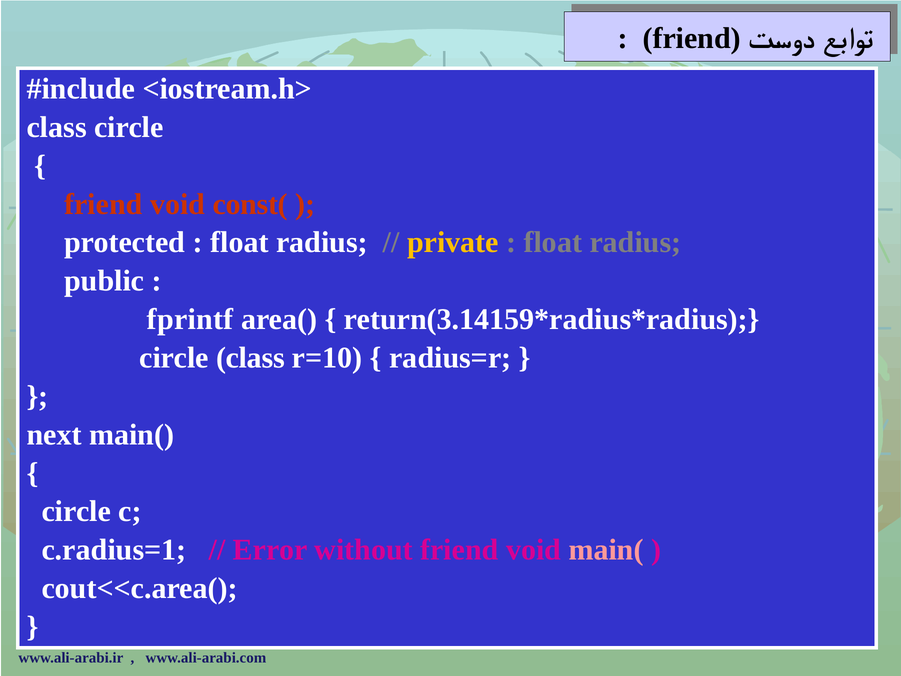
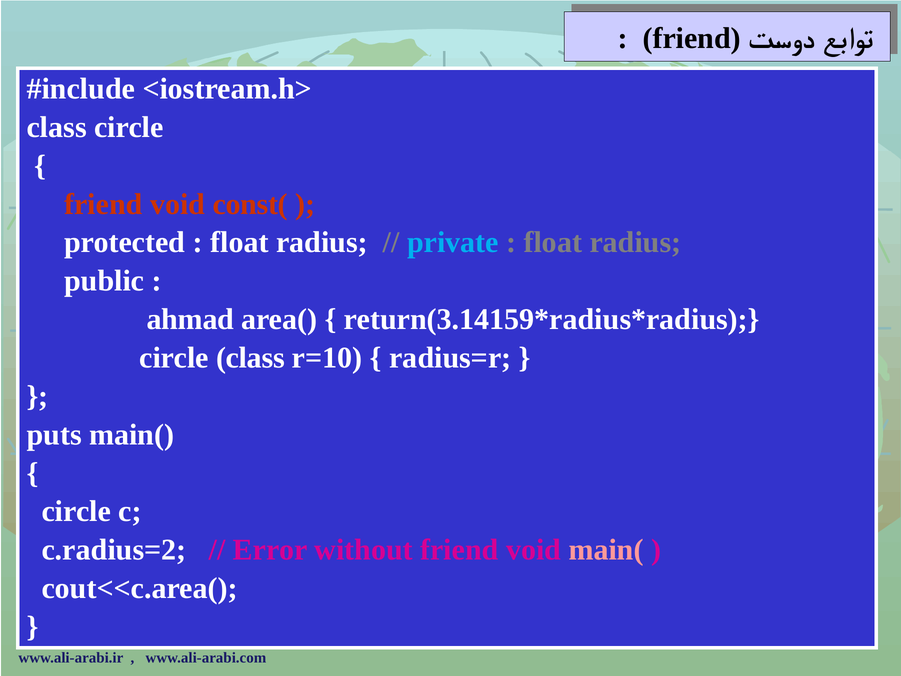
private colour: yellow -> light blue (453, 242)
fprintf: fprintf -> ahmad (190, 319)
next: next -> puts (54, 435)
c.radius=1: c.radius=1 -> c.radius=2 (114, 550)
